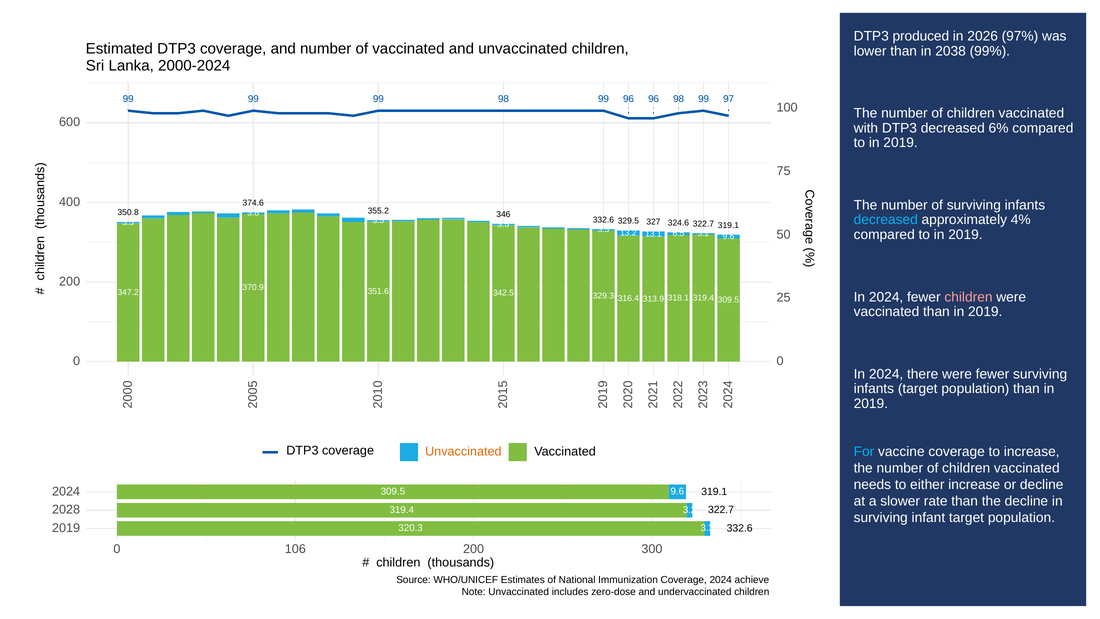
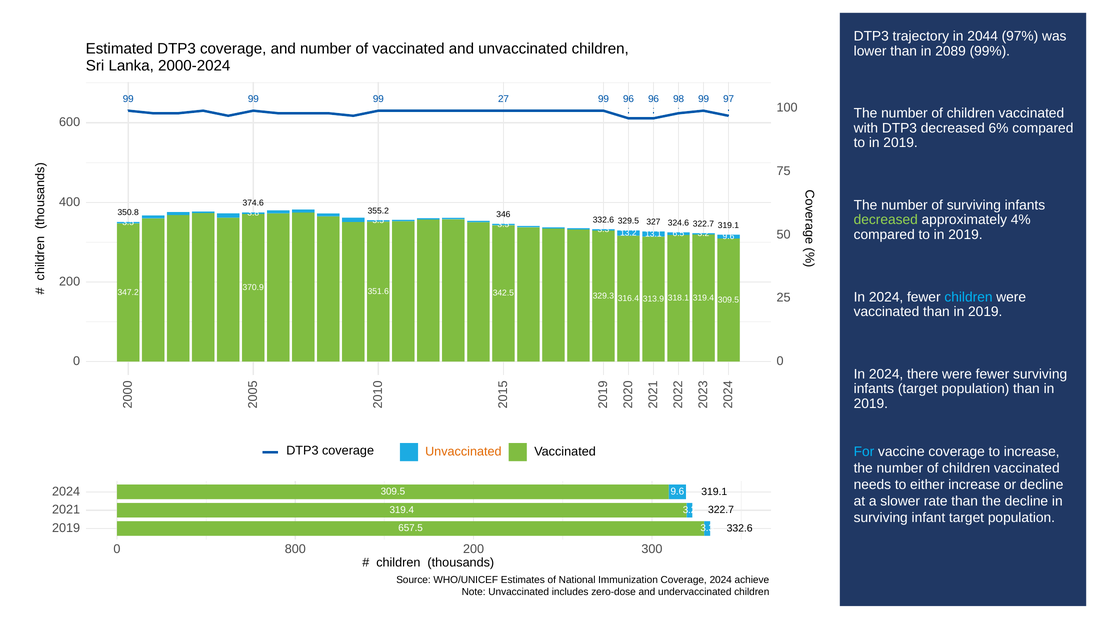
produced: produced -> trajectory (921, 36)
2026: 2026 -> 2044 (983, 36)
2038: 2038 -> 2089 (951, 51)
99 98: 98 -> 27 (503, 99)
decreased colour: light blue -> light green (886, 220)
children colour: pink -> light blue (968, 297)
2028: 2028 -> 2021 (66, 510)
320.3: 320.3 -> 657.5 (411, 528)
106: 106 -> 800 (295, 549)
